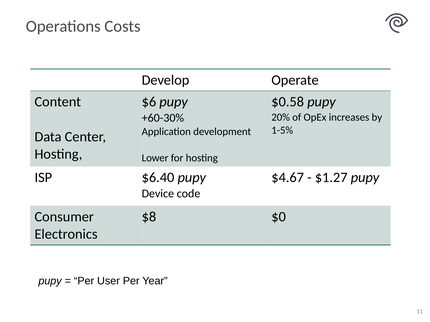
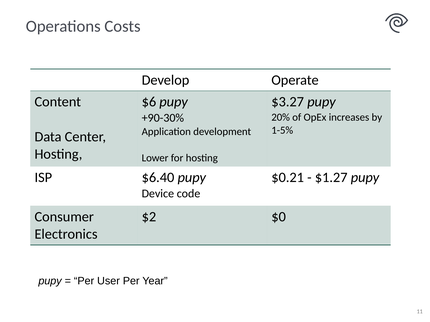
$0.58: $0.58 -> $3.27 (288, 102)
+60-30%: +60-30% -> +90-30% (163, 118)
$4.67: $4.67 -> $0.21 (288, 178)
$8: $8 -> $2 (149, 217)
